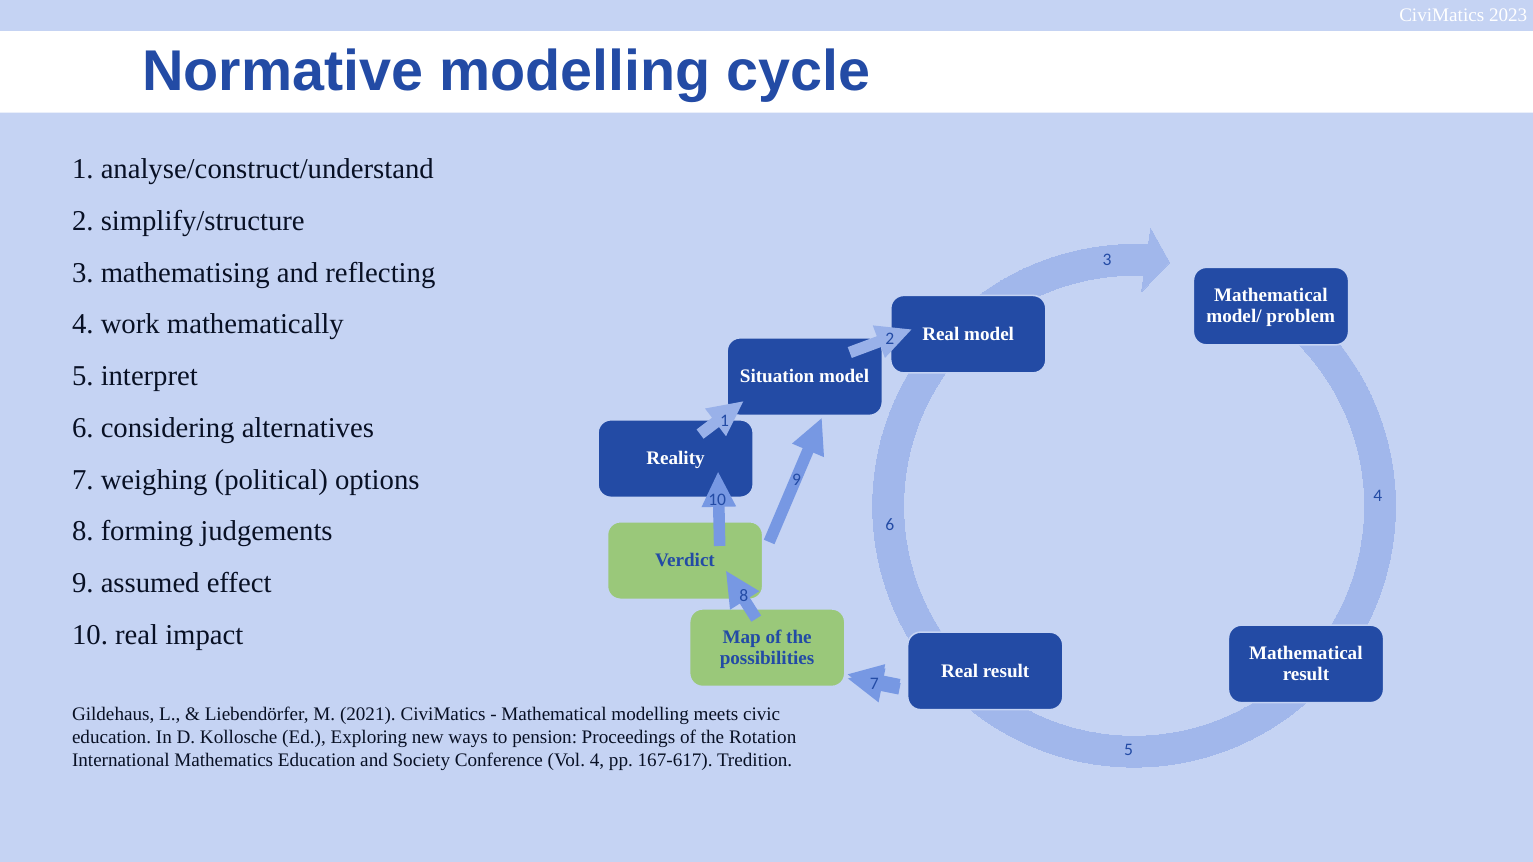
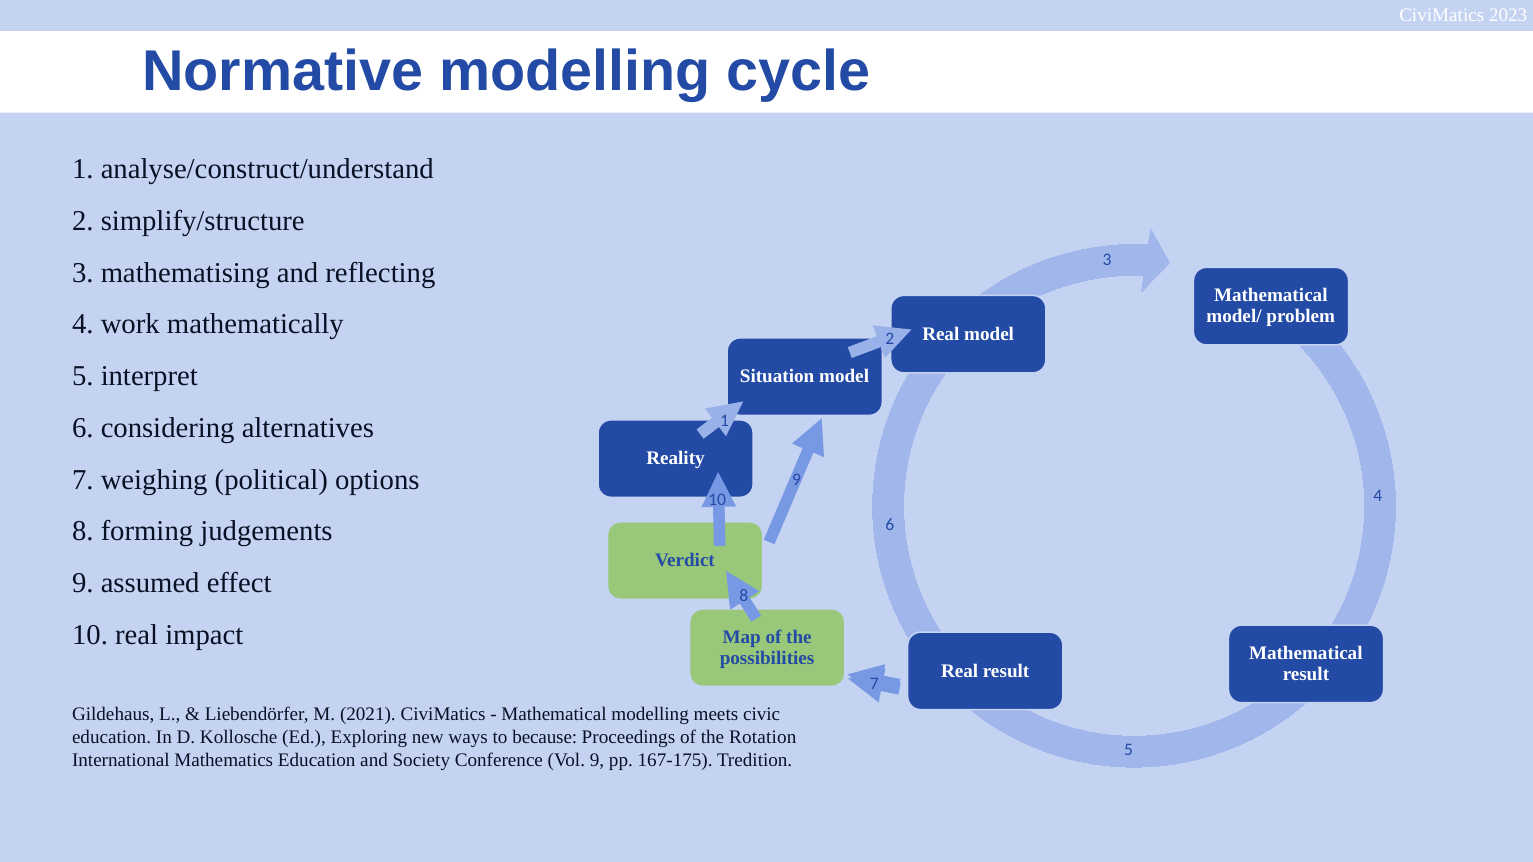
pension: pension -> because (545, 738)
Vol 4: 4 -> 9 (597, 761)
167-617: 167-617 -> 167-175 (675, 761)
